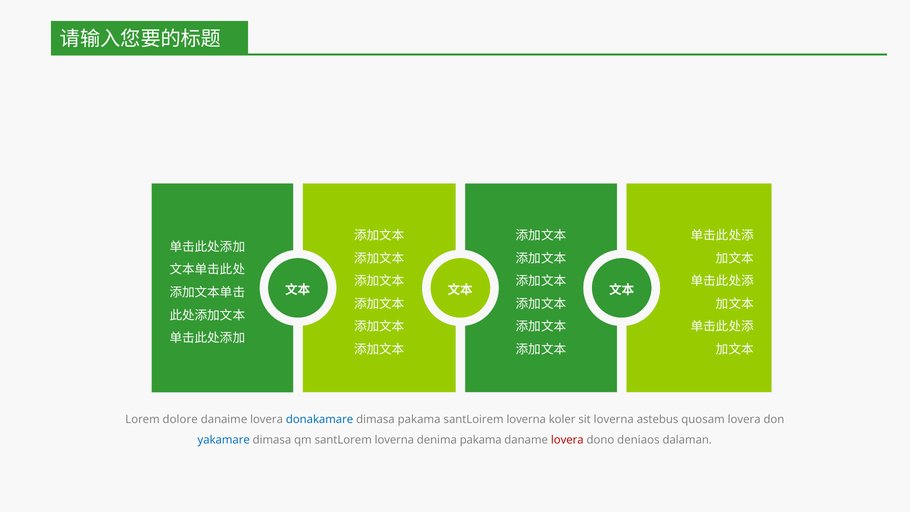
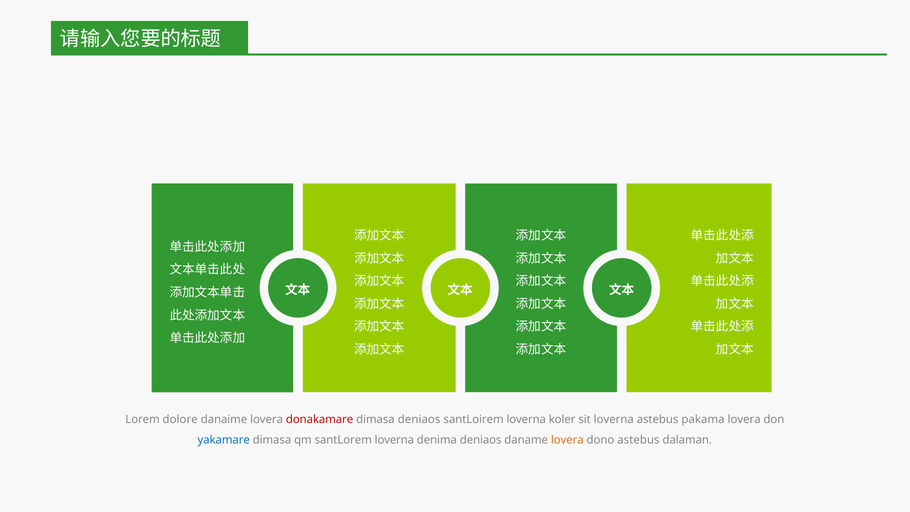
donakamare colour: blue -> red (320, 420)
dimasa pakama: pakama -> deniaos (419, 420)
quosam: quosam -> pakama (703, 420)
denima pakama: pakama -> deniaos (481, 440)
lovera colour: red -> orange (567, 440)
dono deniaos: deniaos -> astebus (638, 440)
